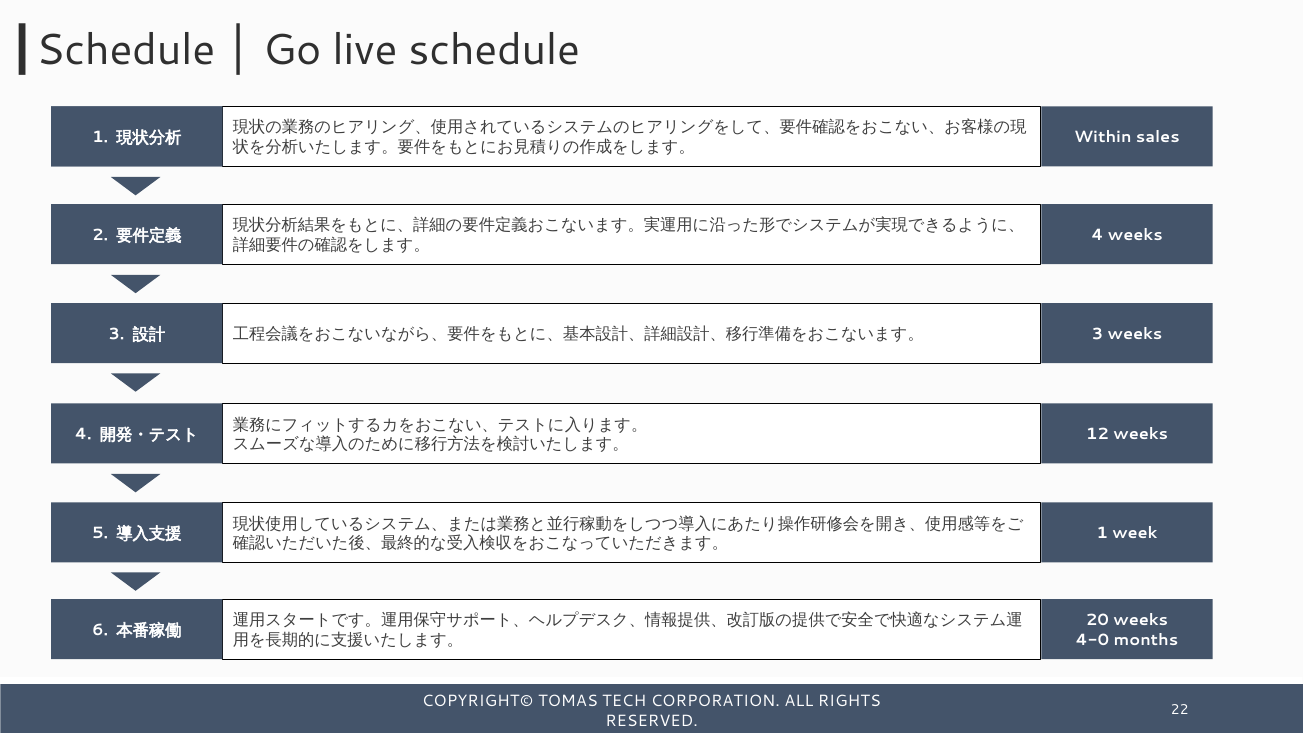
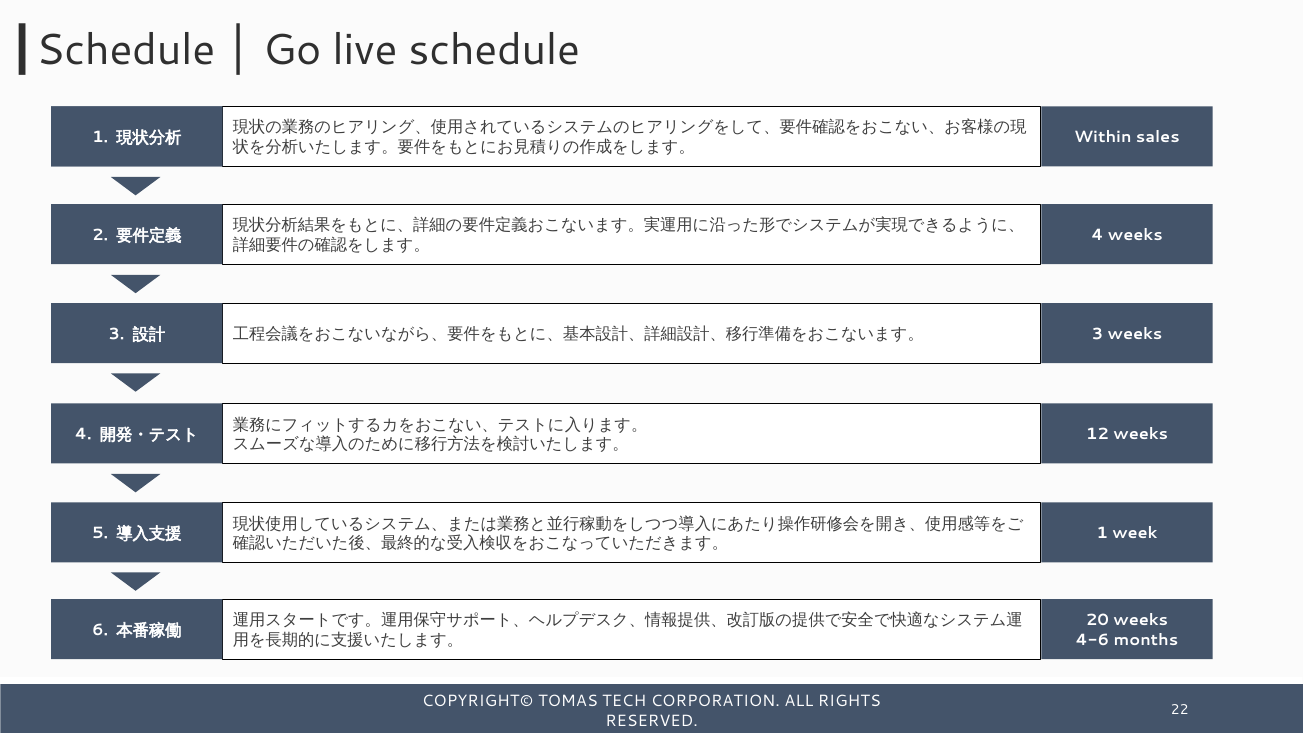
4-0: 4-0 -> 4-6 (1092, 640)
